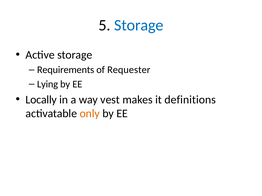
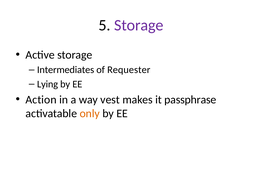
Storage colour: blue -> purple (139, 25)
Requirements: Requirements -> Intermediates (66, 70)
Locally: Locally -> Action (41, 100)
definitions: definitions -> passphrase (190, 100)
